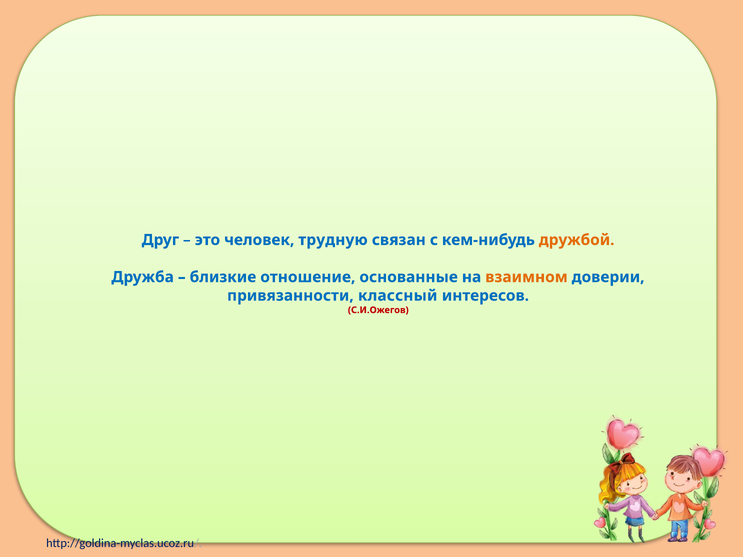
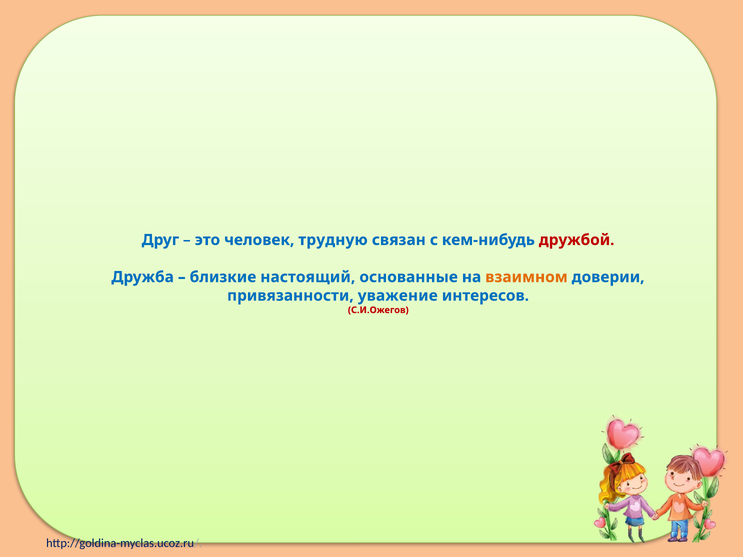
дружбой colour: orange -> red (577, 240)
отношение: отношение -> настоящий (308, 277)
классный: классный -> уважение (398, 296)
